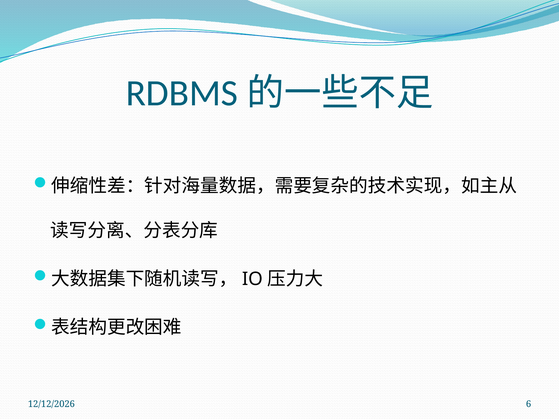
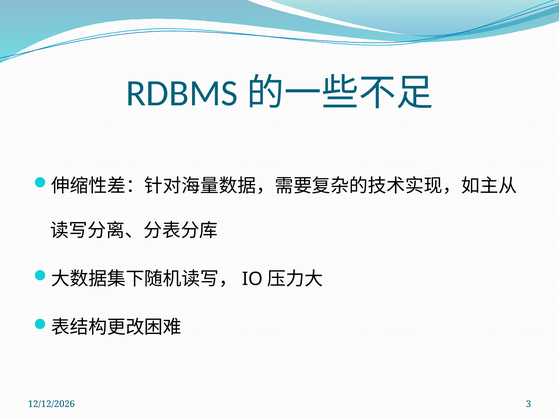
6: 6 -> 3 (529, 404)
